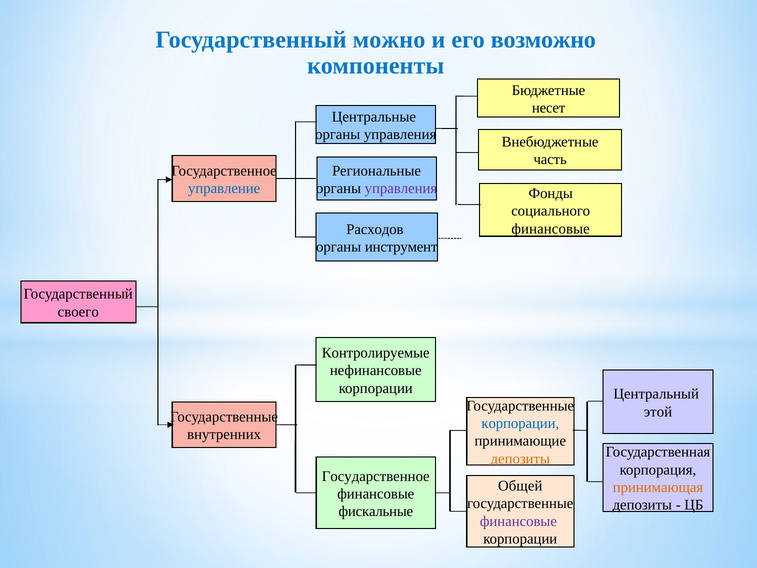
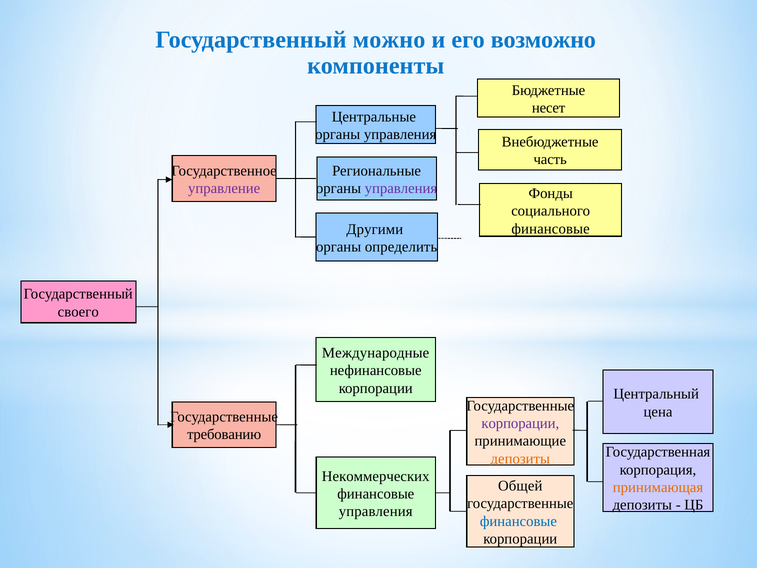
управление colour: blue -> purple (224, 188)
Расходов: Расходов -> Другими (375, 229)
инструмент: инструмент -> определить (401, 247)
Контролируемые: Контролируемые -> Международные (376, 353)
этой: этой -> цена (658, 412)
корпорации colour: blue -> purple (520, 423)
внутренних: внутренних -> требованию (224, 434)
Государственное: Государственное -> Некоммерческих (376, 476)
фискальные: фискальные -> управления (376, 511)
финансовые colour: purple -> blue (518, 521)
